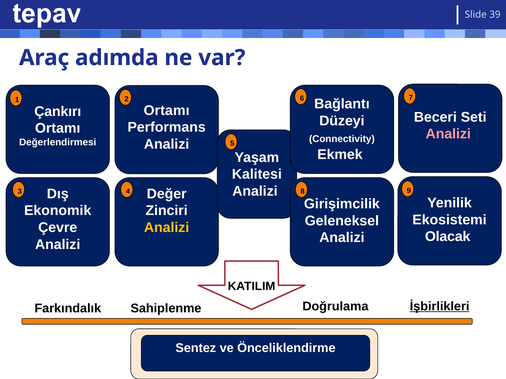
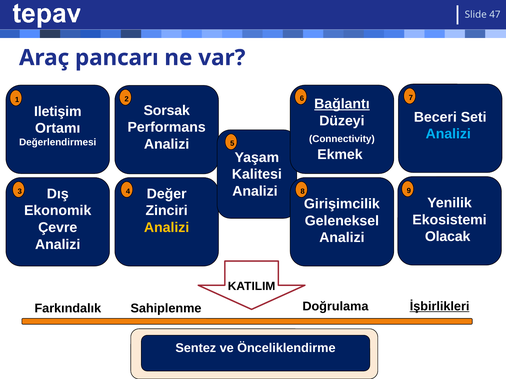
39: 39 -> 47 (495, 15)
adımda: adımda -> pancarı (117, 58)
Bağlantı underline: none -> present (342, 104)
Ortamı: Ortamı -> Sorsak (167, 111)
Çankırı: Çankırı -> Iletişim (58, 112)
Analizi colour: pink -> light blue (448, 134)
